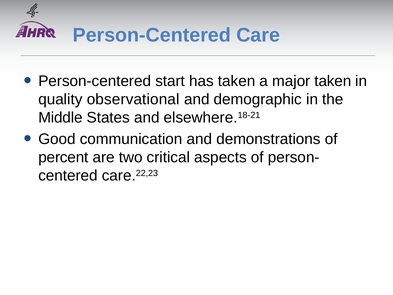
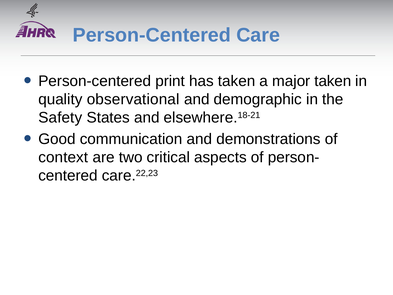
start: start -> print (170, 81)
Middle: Middle -> Safety (60, 118)
percent: percent -> context (63, 157)
